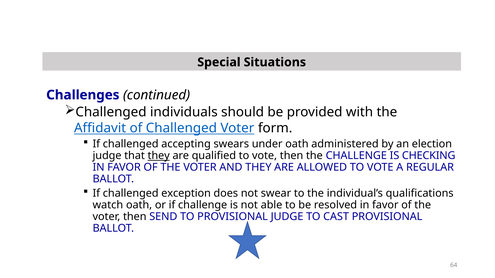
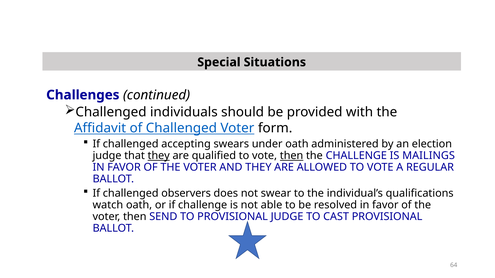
then underline: none -> present (292, 156)
CHECKING: CHECKING -> MAILINGS (429, 156)
exception: exception -> observers (186, 194)
